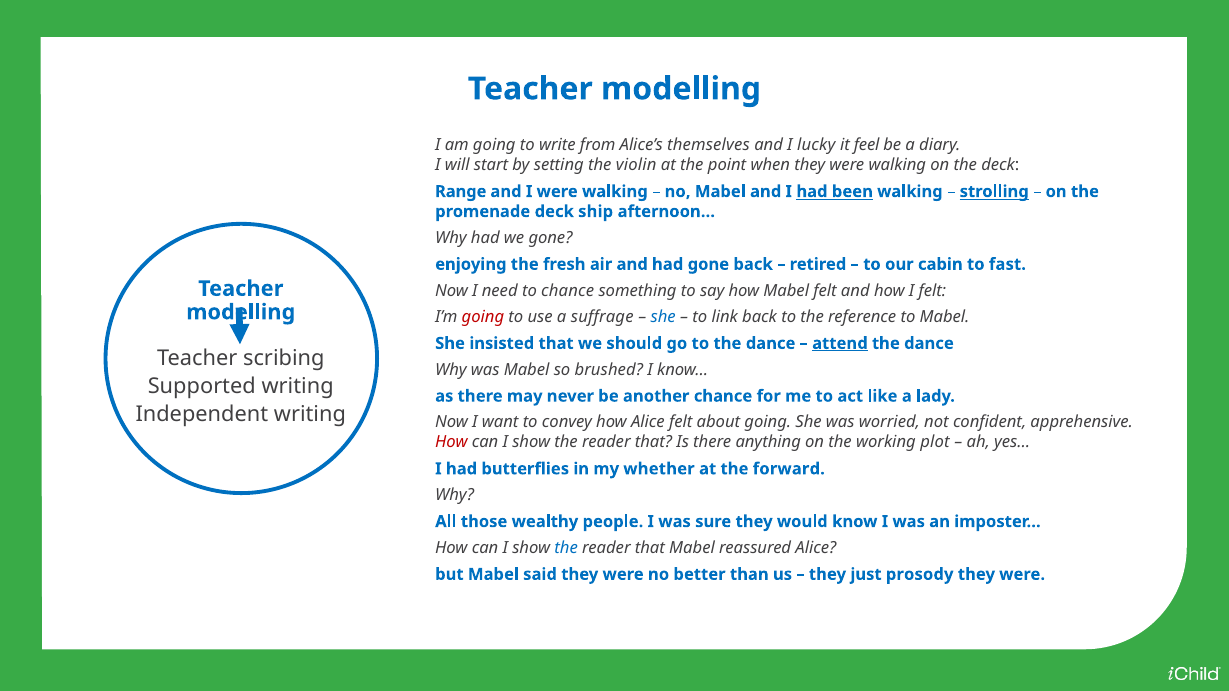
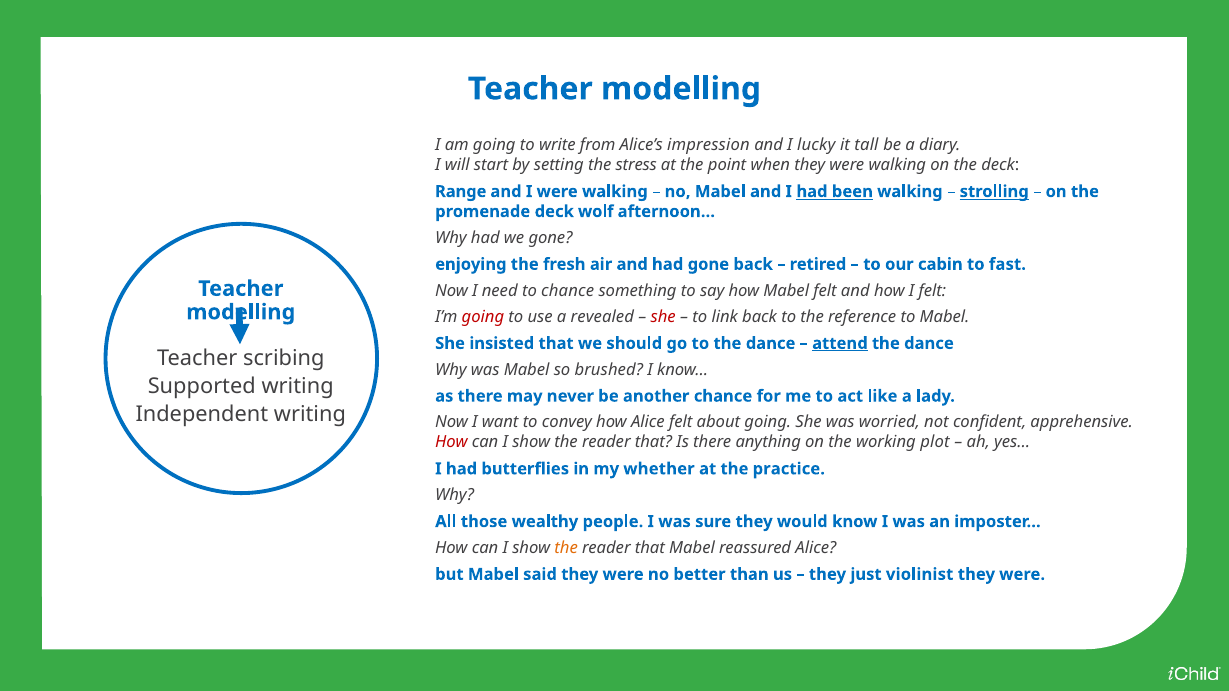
themselves: themselves -> impression (708, 145)
feel: feel -> tall (866, 145)
violin: violin -> stress (636, 165)
ship: ship -> wolf (596, 212)
suffrage: suffrage -> revealed (602, 317)
she colour: blue -> red (663, 317)
forward: forward -> practice (789, 469)
the colour: blue -> orange (566, 548)
prosody: prosody -> violinist (920, 575)
